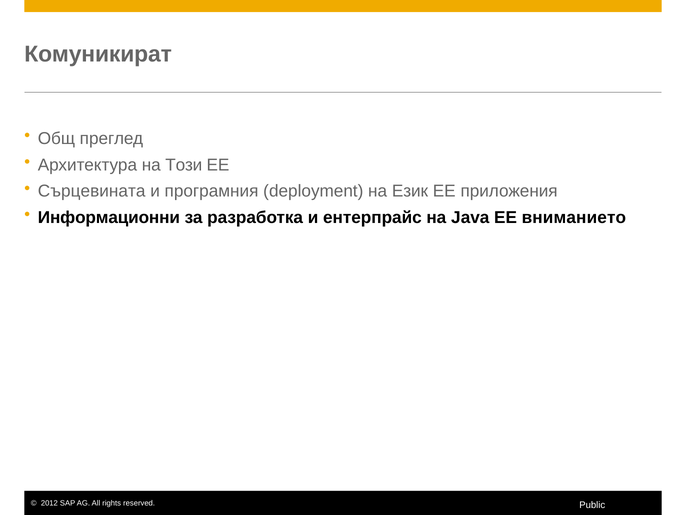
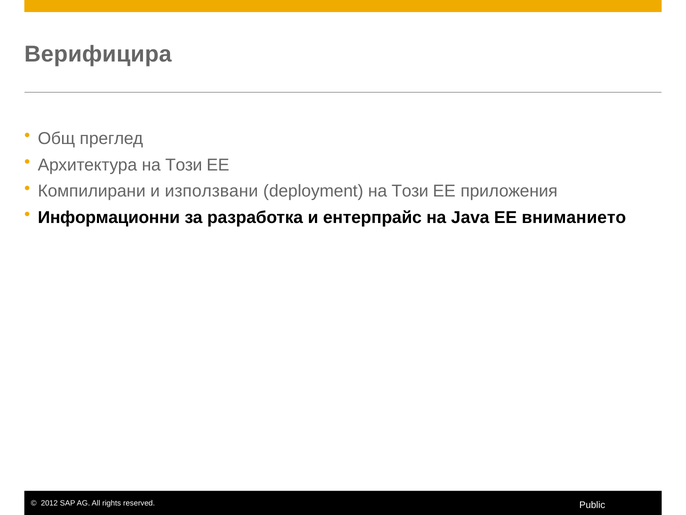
Комуникират: Комуникират -> Верифицира (98, 54)
Сърцевината: Сърцевината -> Компилирани (92, 191)
програмния: програмния -> използвани (211, 191)
deployment на Език: Език -> Този (410, 191)
